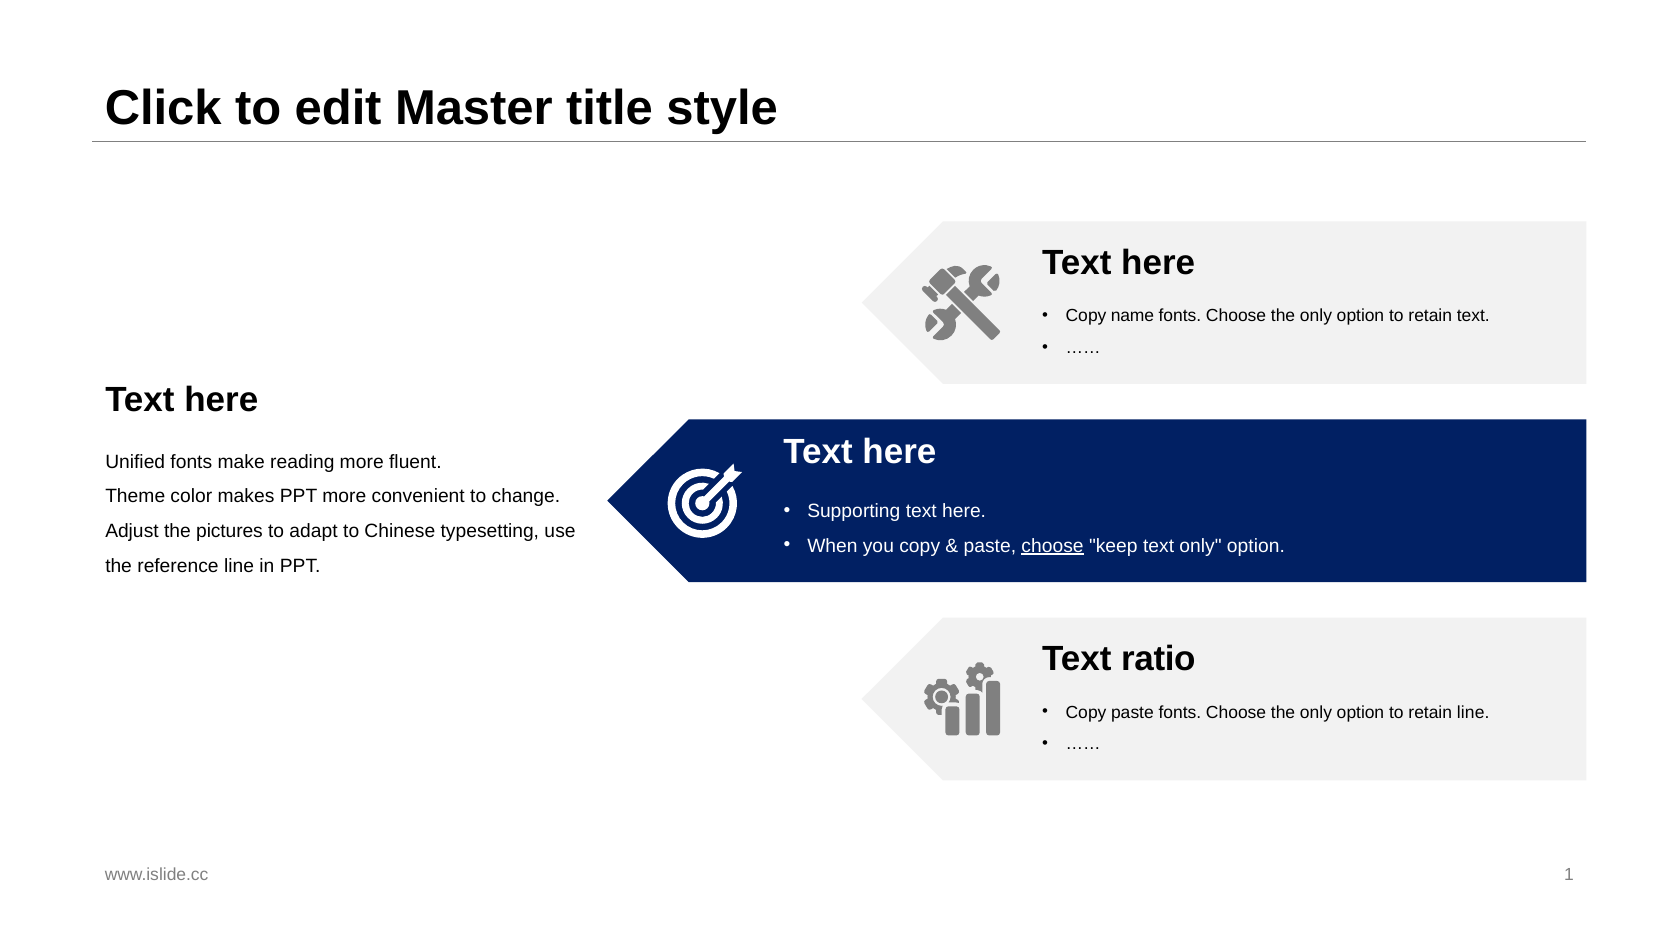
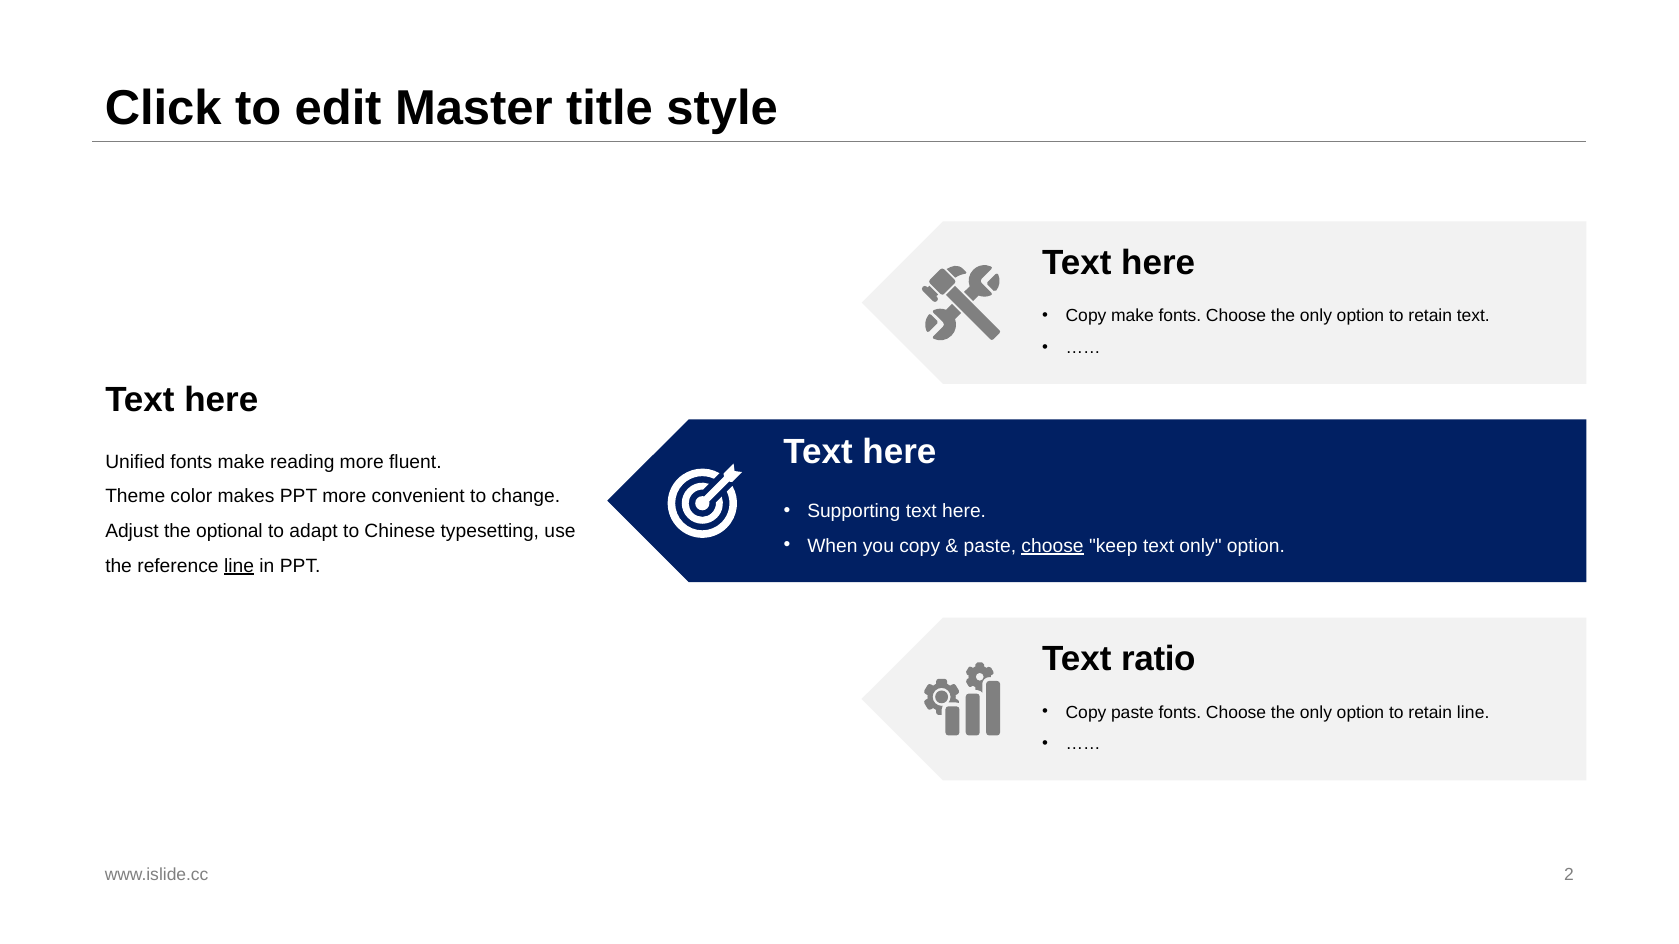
Copy name: name -> make (1132, 316)
pictures: pictures -> optional (229, 531)
line underline: none -> present (239, 566)
1: 1 -> 2 (1569, 875)
